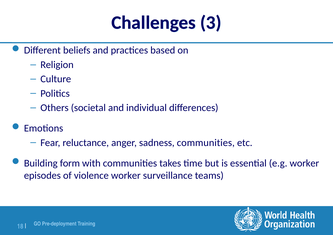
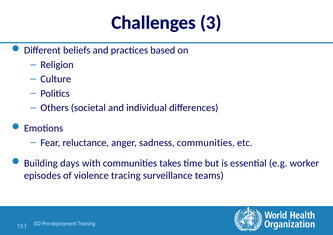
form: form -> days (70, 163)
violence worker: worker -> tracing (126, 176)
